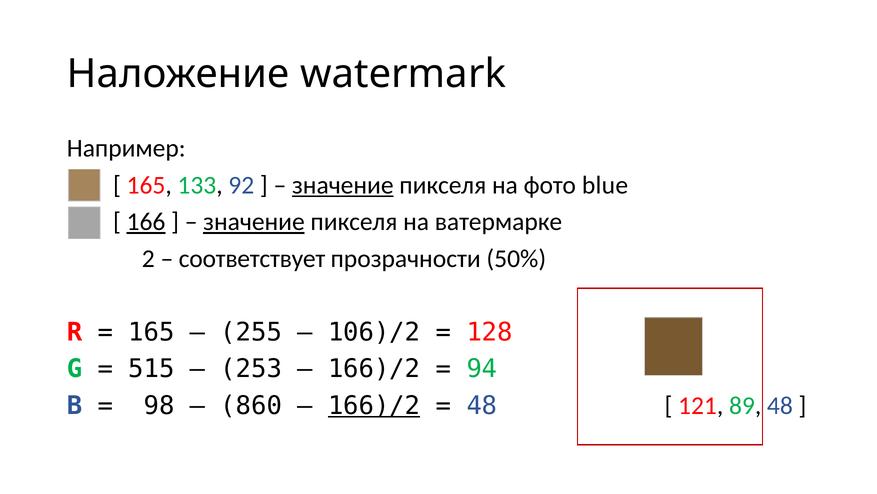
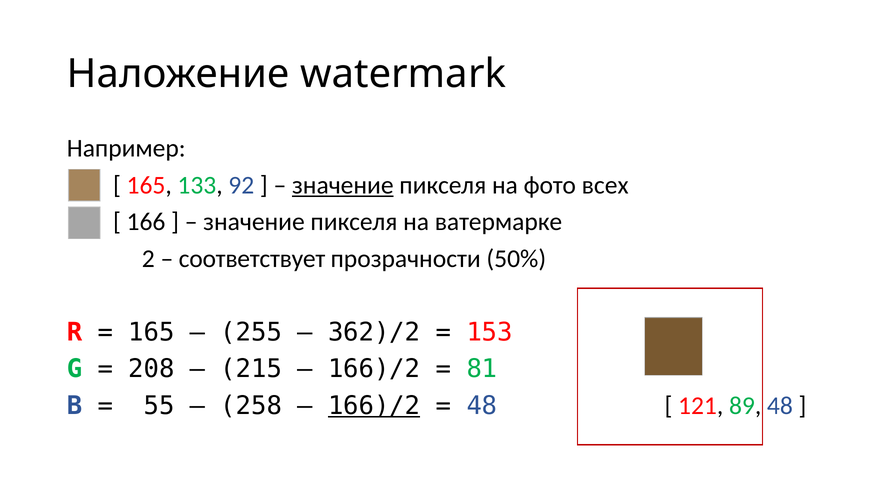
blue: blue -> всех (605, 185)
166 underline: present -> none (146, 222)
значение underline: present -> none (254, 222)
106)/2: 106)/2 -> 362)/2 (374, 332)
128: 128 -> 153 (490, 332)
515: 515 -> 208 (151, 369)
253: 253 -> 215 (251, 369)
94: 94 -> 81 (482, 369)
98: 98 -> 55 (159, 405)
860: 860 -> 258 (251, 405)
